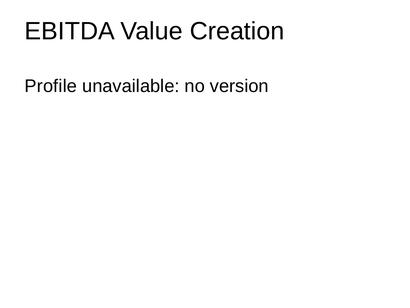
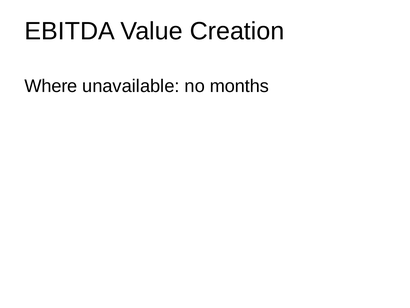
Profile: Profile -> Where (51, 86)
version: version -> months (239, 86)
